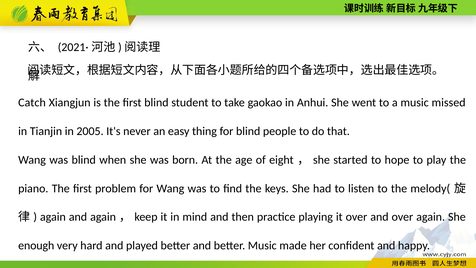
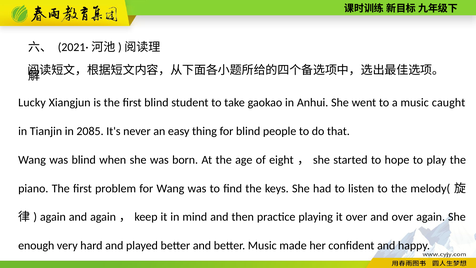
Catch: Catch -> Lucky (32, 103)
missed: missed -> caught (449, 103)
2005: 2005 -> 2085 (90, 131)
